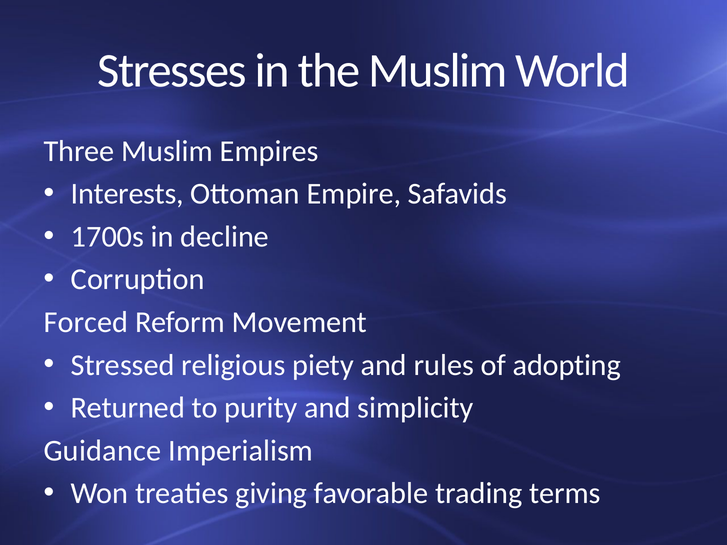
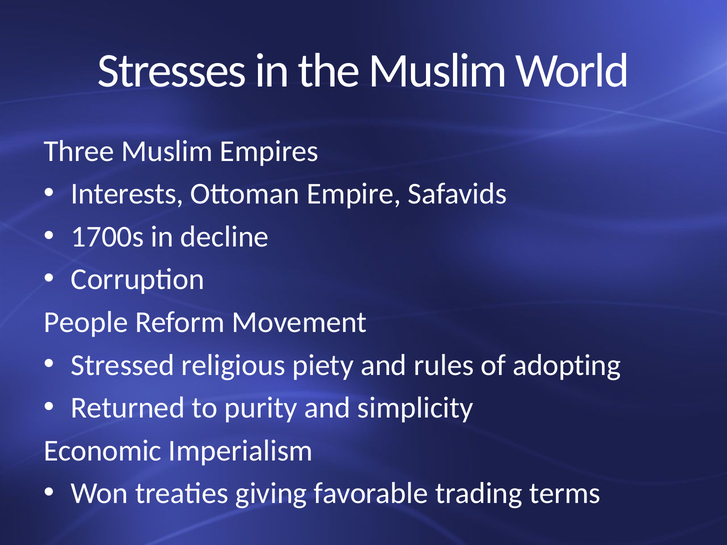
Forced: Forced -> People (86, 322)
Guidance: Guidance -> Economic (103, 451)
